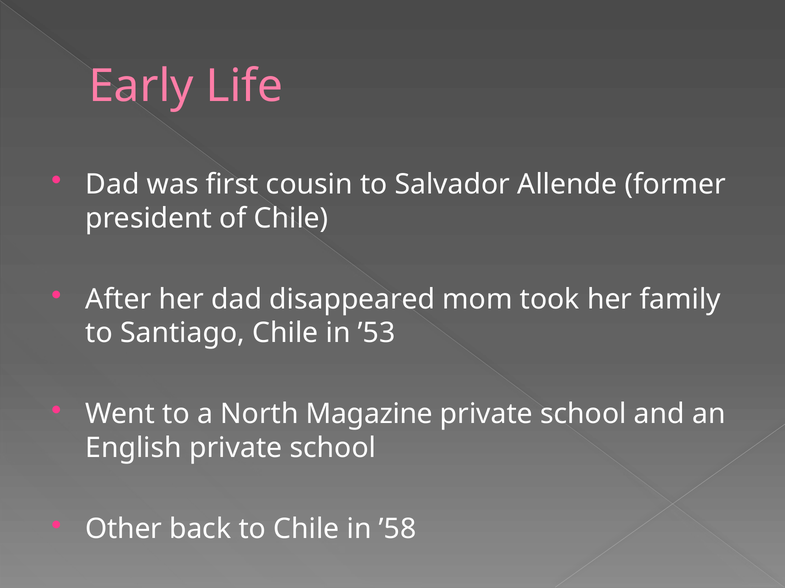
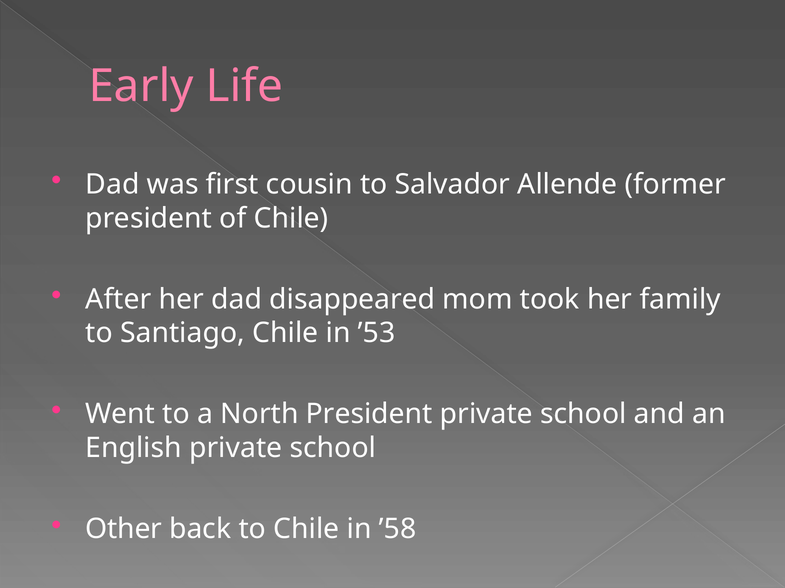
North Magazine: Magazine -> President (369, 415)
